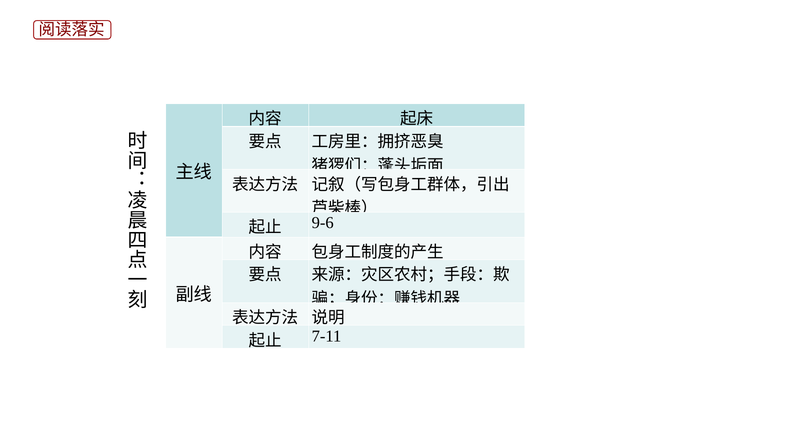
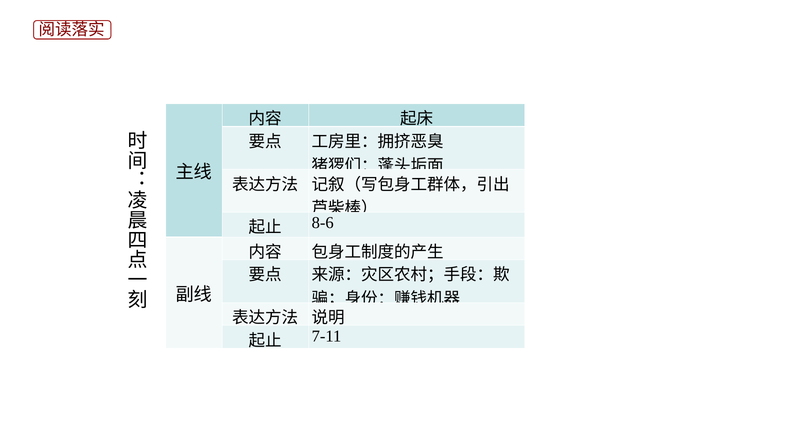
9-6: 9-6 -> 8-6 (323, 223)
